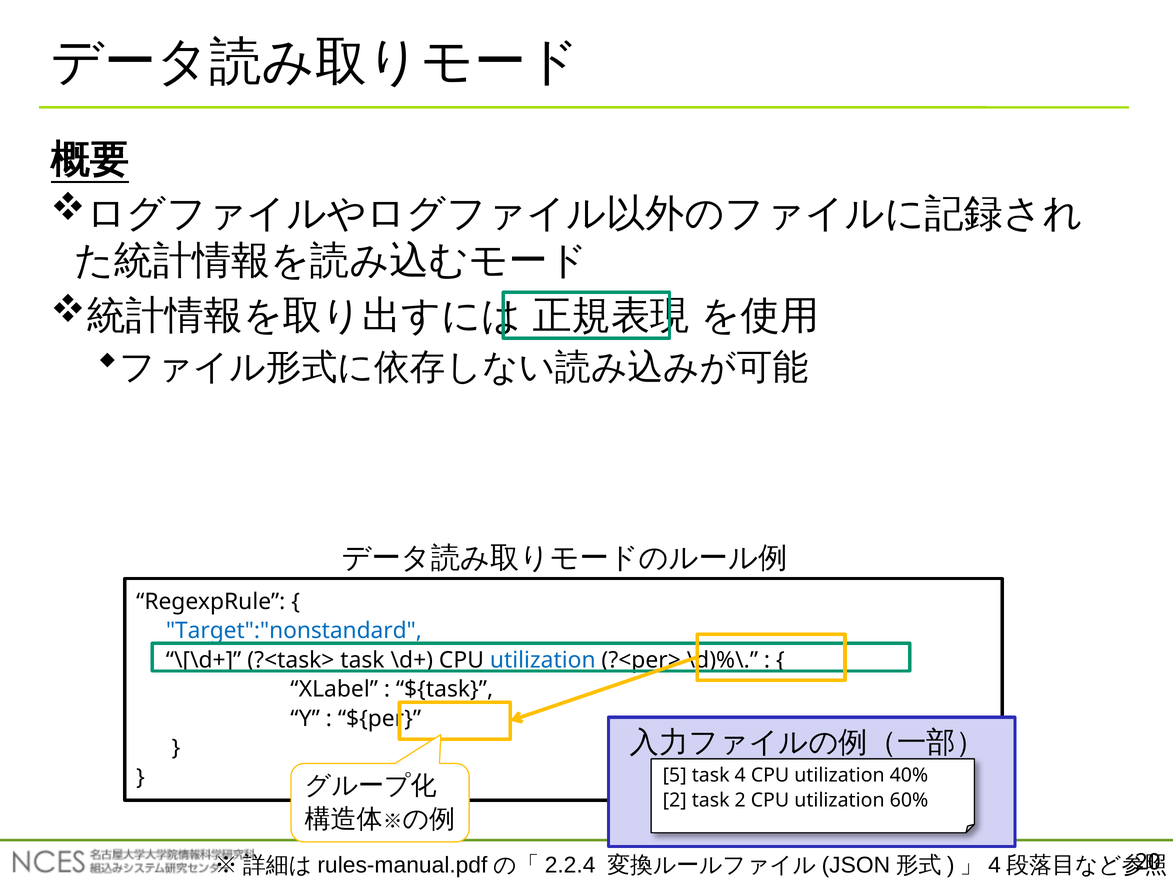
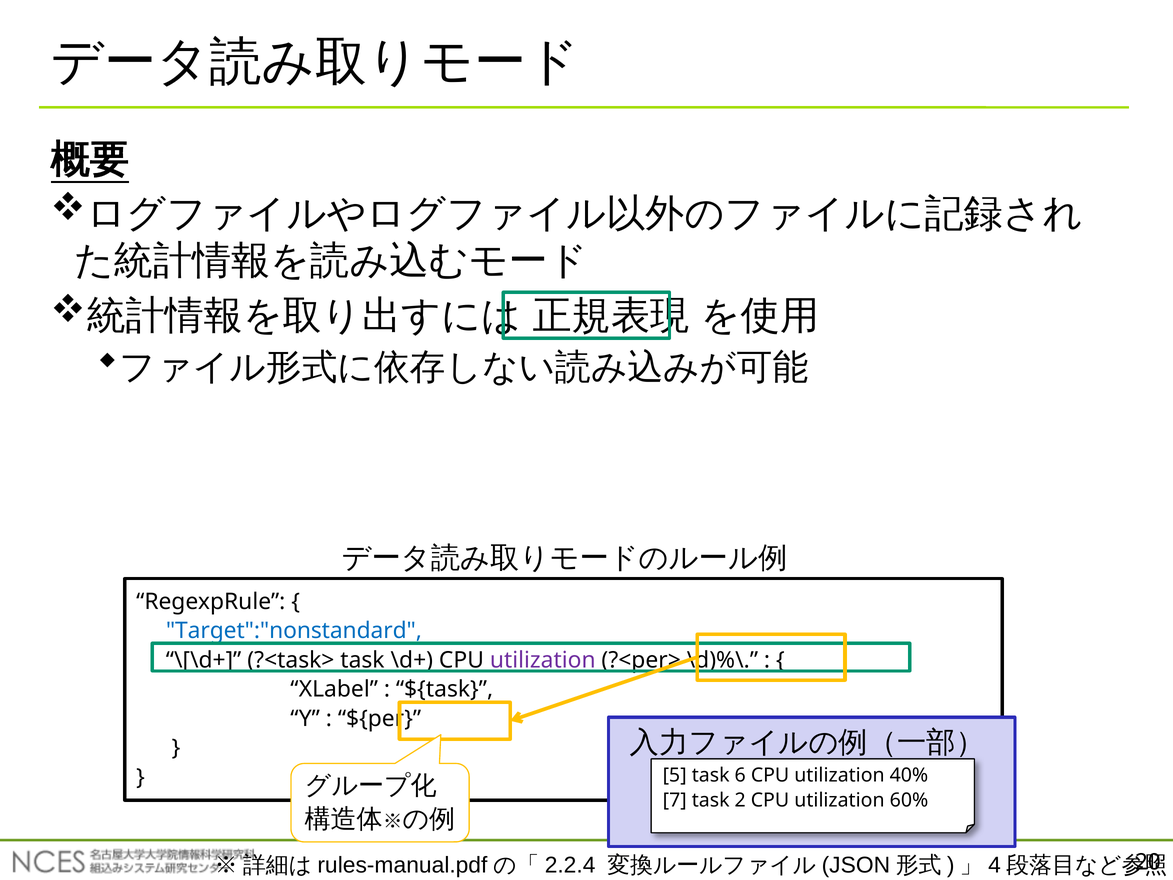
utilization colour: blue -> purple (543, 660)
4: 4 -> 6 (740, 775)
2: 2 -> 7 (675, 800)
